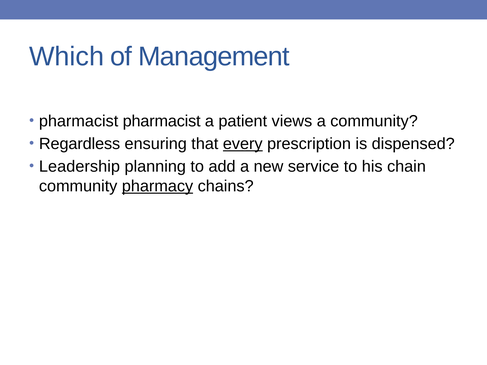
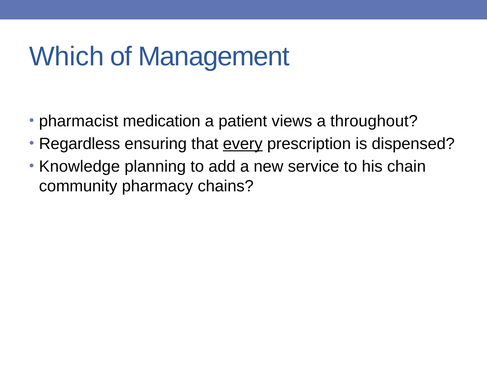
pharmacist pharmacist: pharmacist -> medication (162, 121)
a community: community -> throughout (374, 121)
Leadership: Leadership -> Knowledge (79, 167)
pharmacy underline: present -> none (158, 186)
